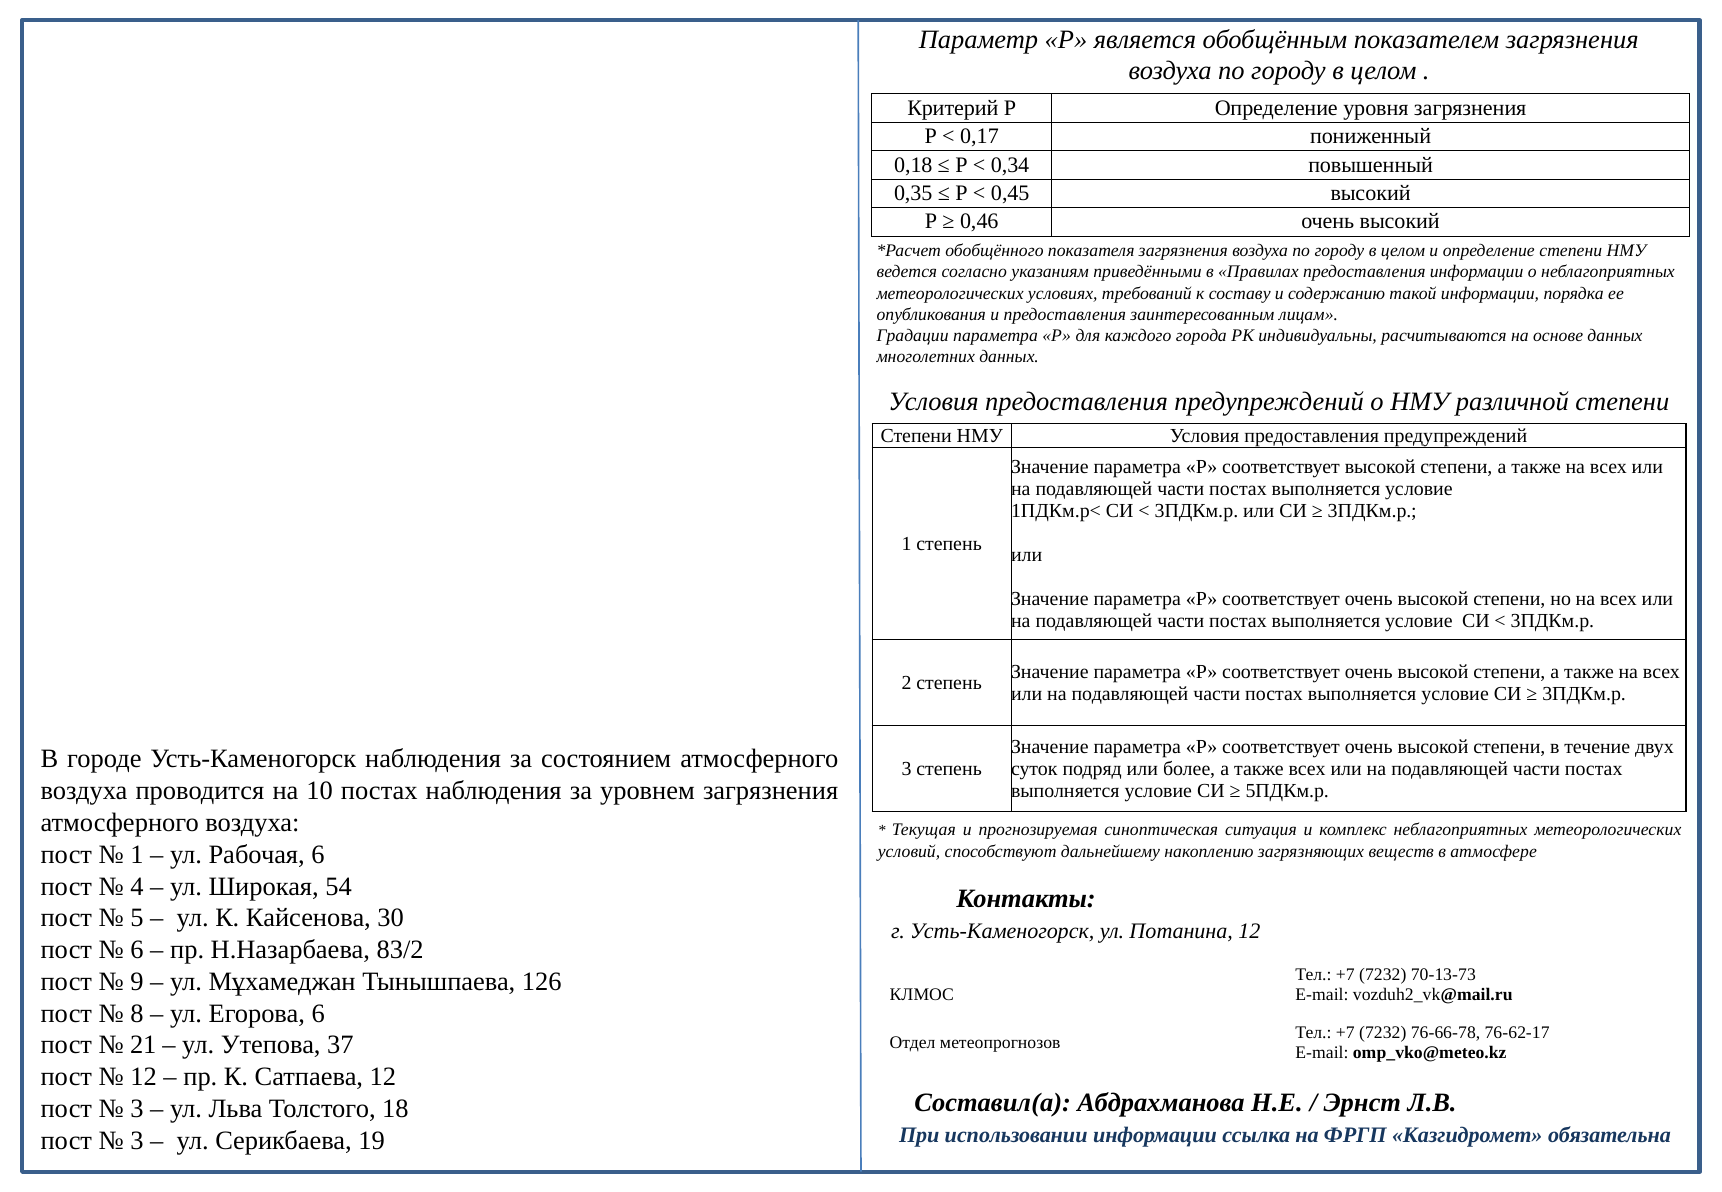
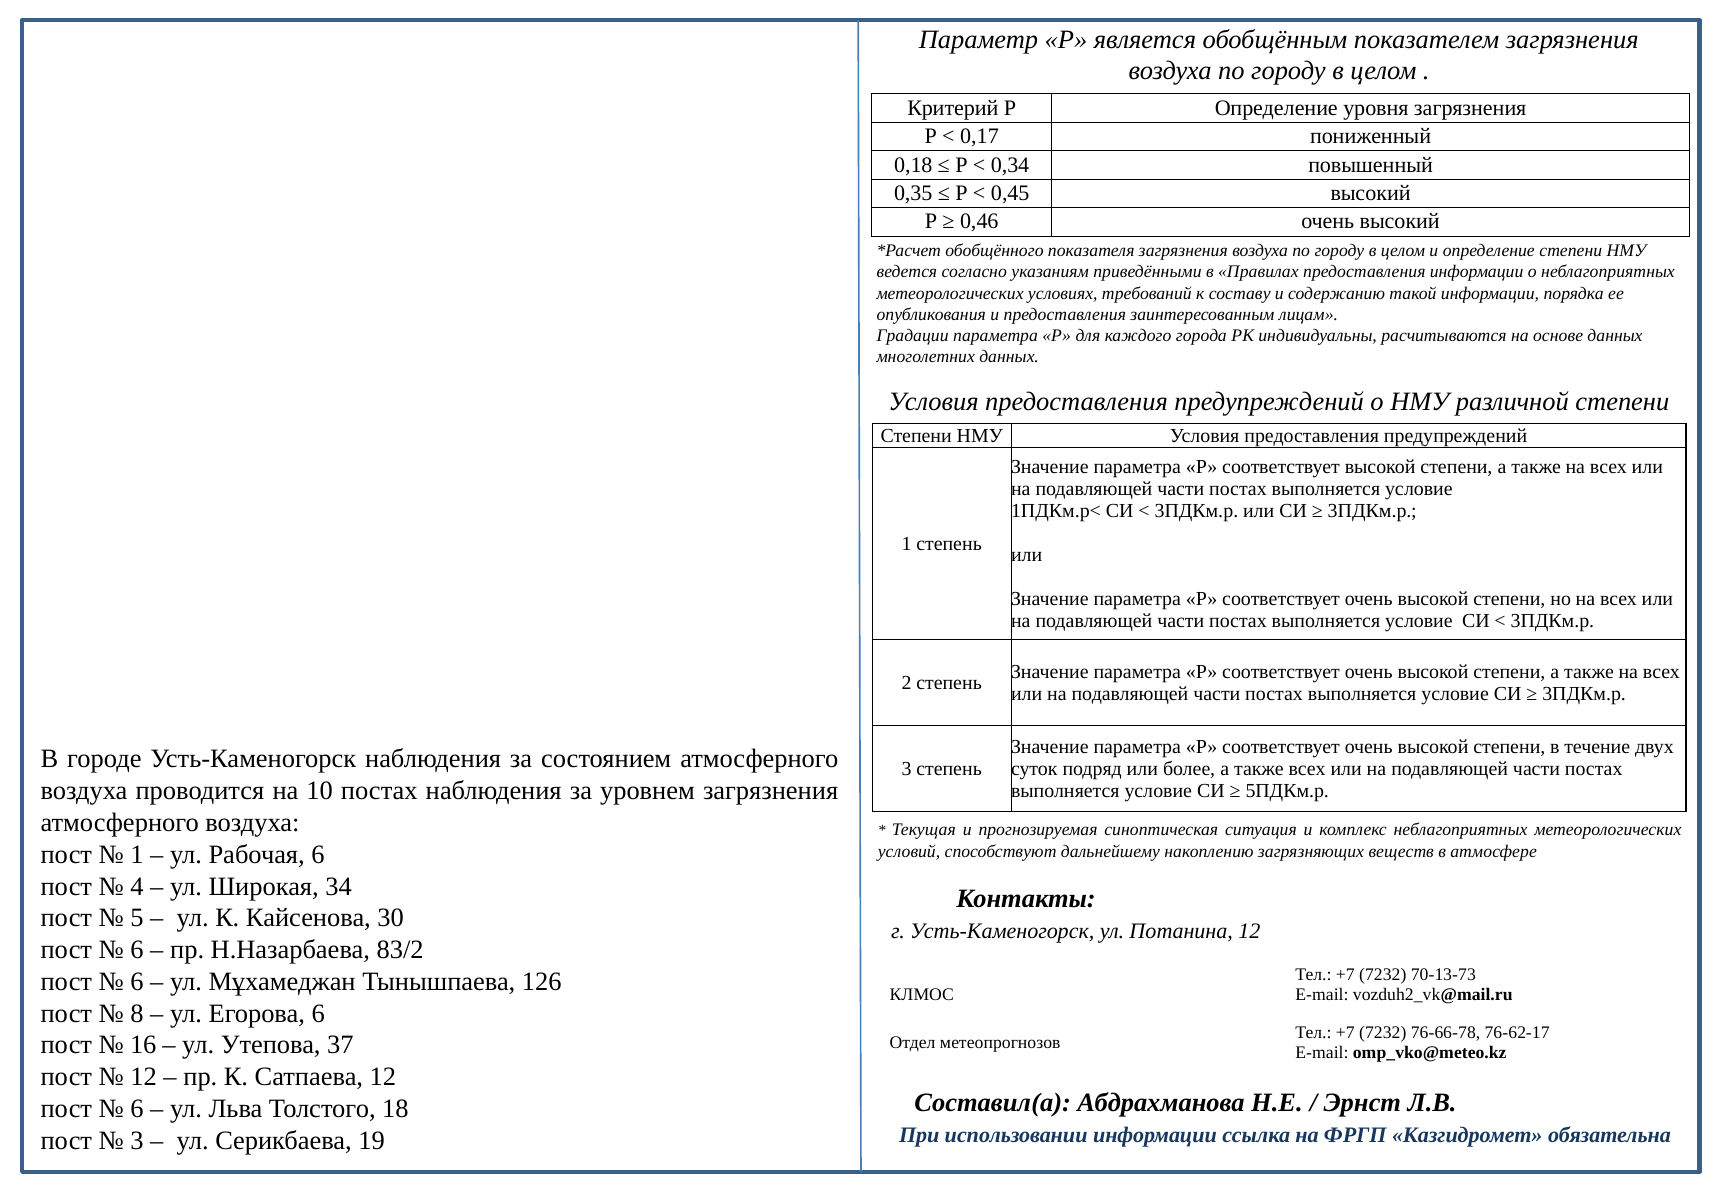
54: 54 -> 34 (339, 886)
9: 9 -> 6 (137, 982)
21: 21 -> 16 (143, 1045)
3: 3 -> 6 (137, 1109)
